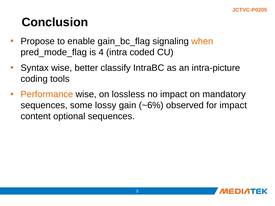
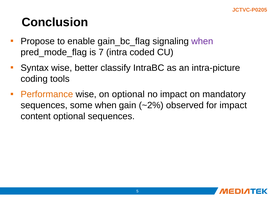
when colour: orange -> purple (202, 41)
4: 4 -> 7 (101, 52)
on lossless: lossless -> optional (128, 94)
some lossy: lossy -> when (106, 105)
~6%: ~6% -> ~2% (151, 105)
